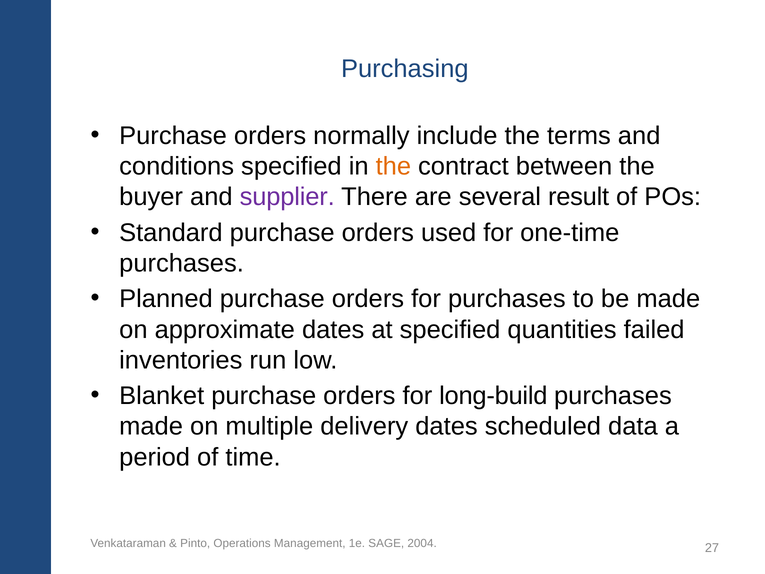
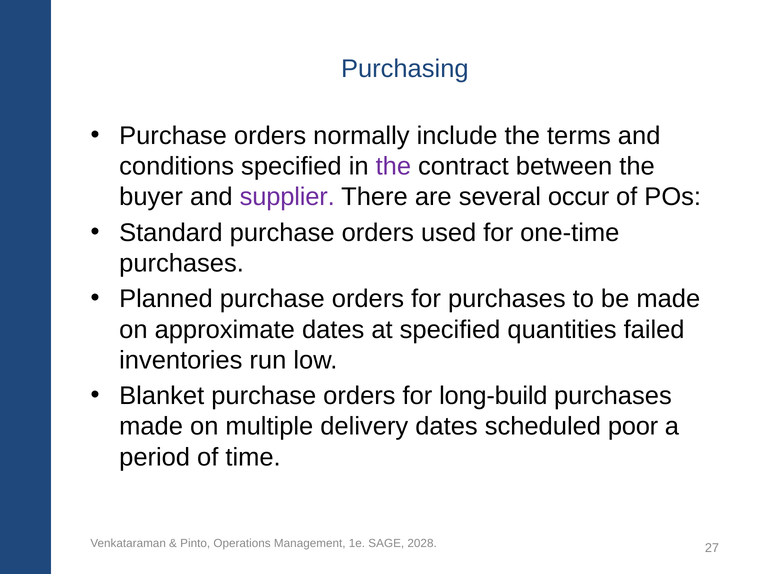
the colour: orange -> purple (393, 166)
result: result -> occur (579, 197)
data: data -> poor (633, 426)
2004: 2004 -> 2028 (422, 543)
